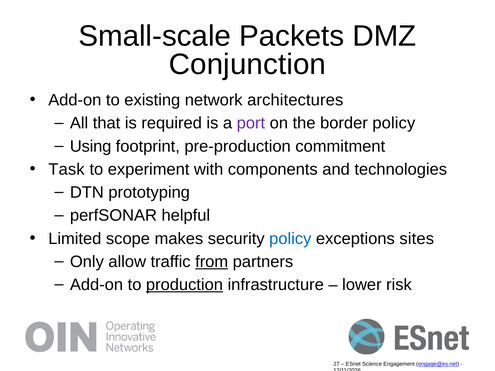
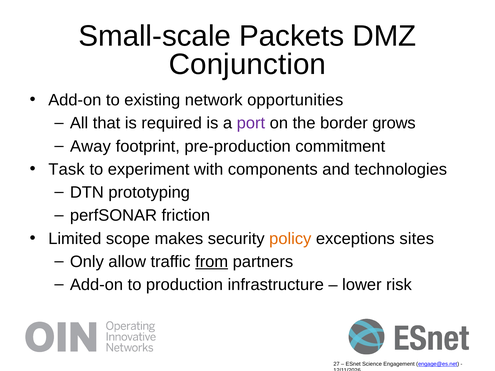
architectures: architectures -> opportunities (295, 100)
border policy: policy -> grows (394, 123)
Using: Using -> Away (90, 146)
helpful: helpful -> friction (186, 216)
policy colour: blue -> orange (290, 239)
production underline: present -> none (184, 285)
